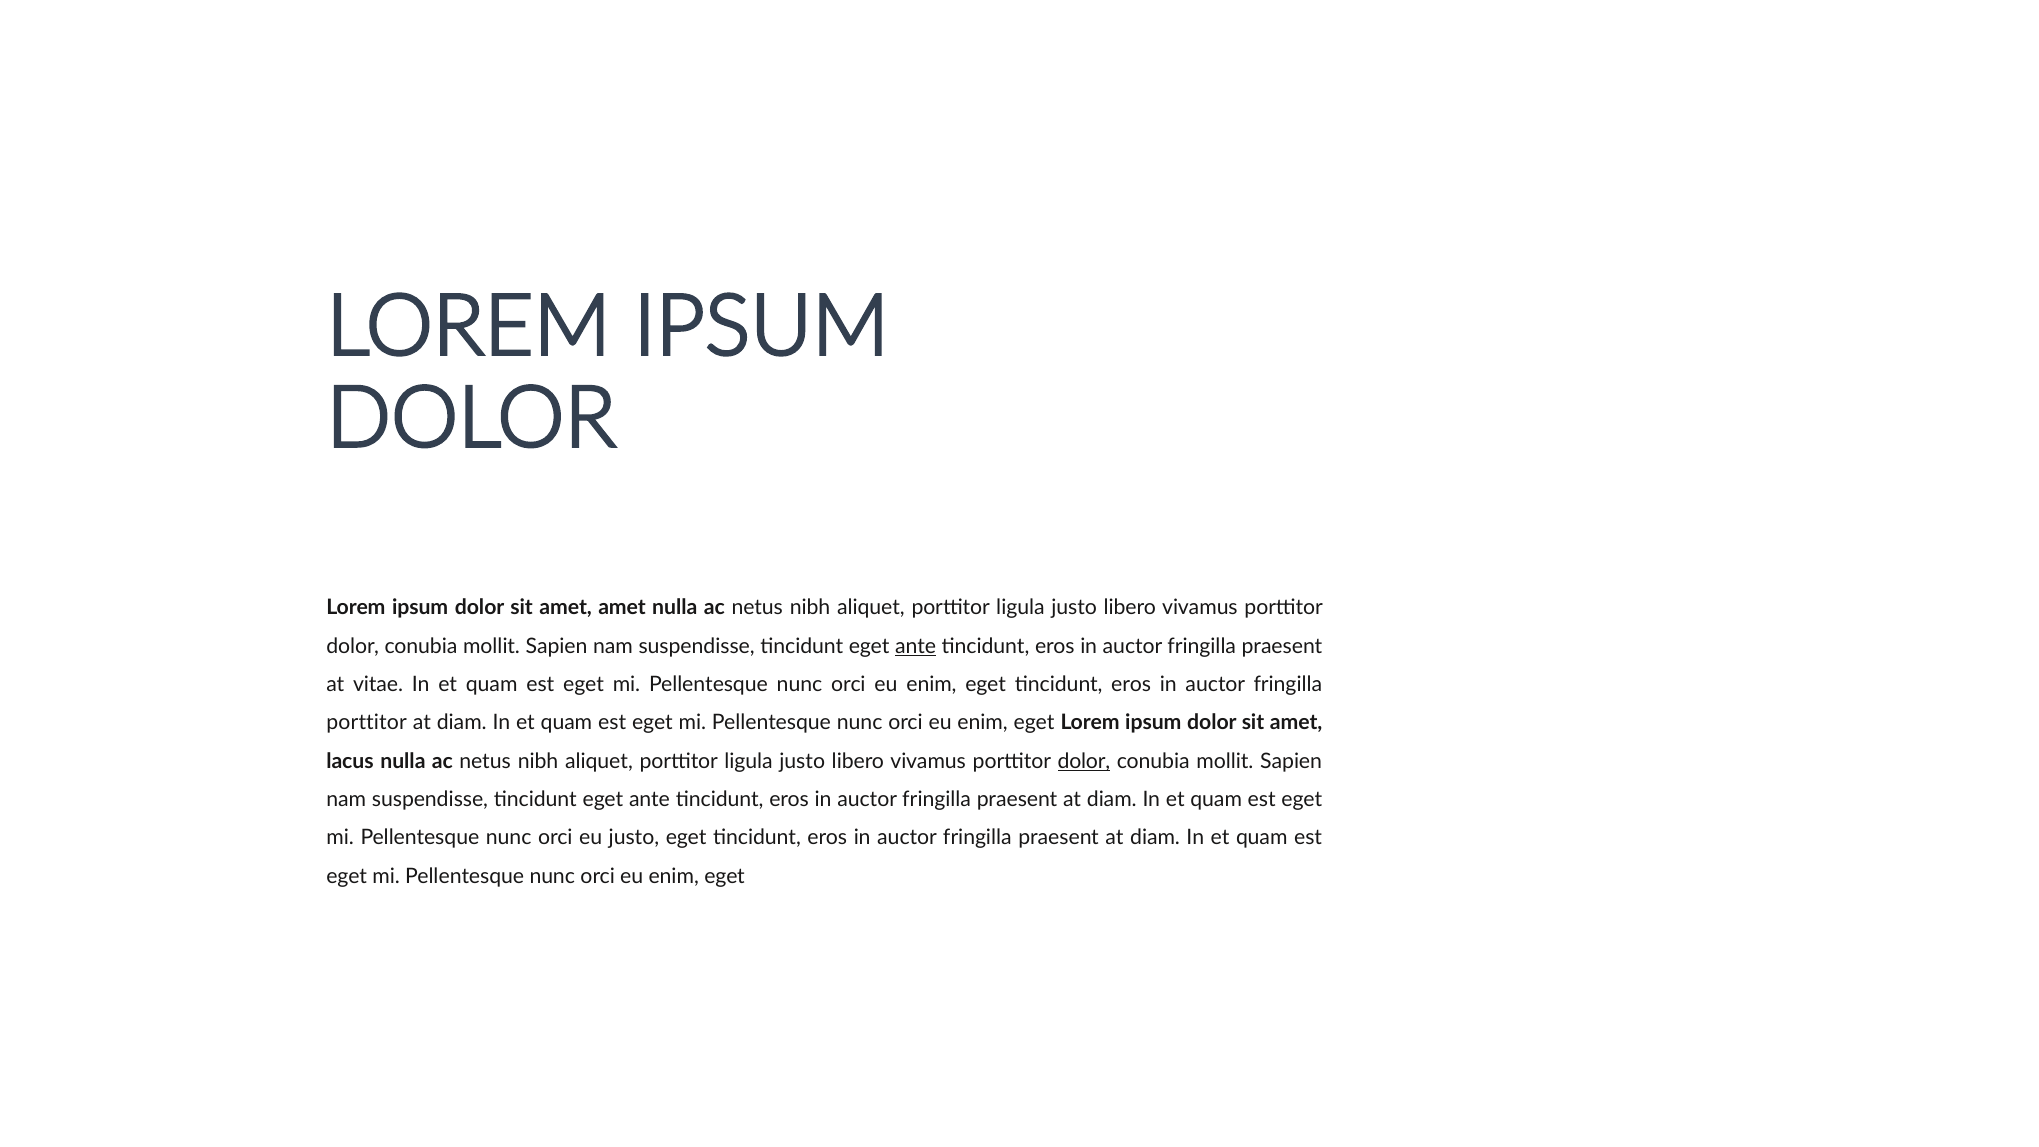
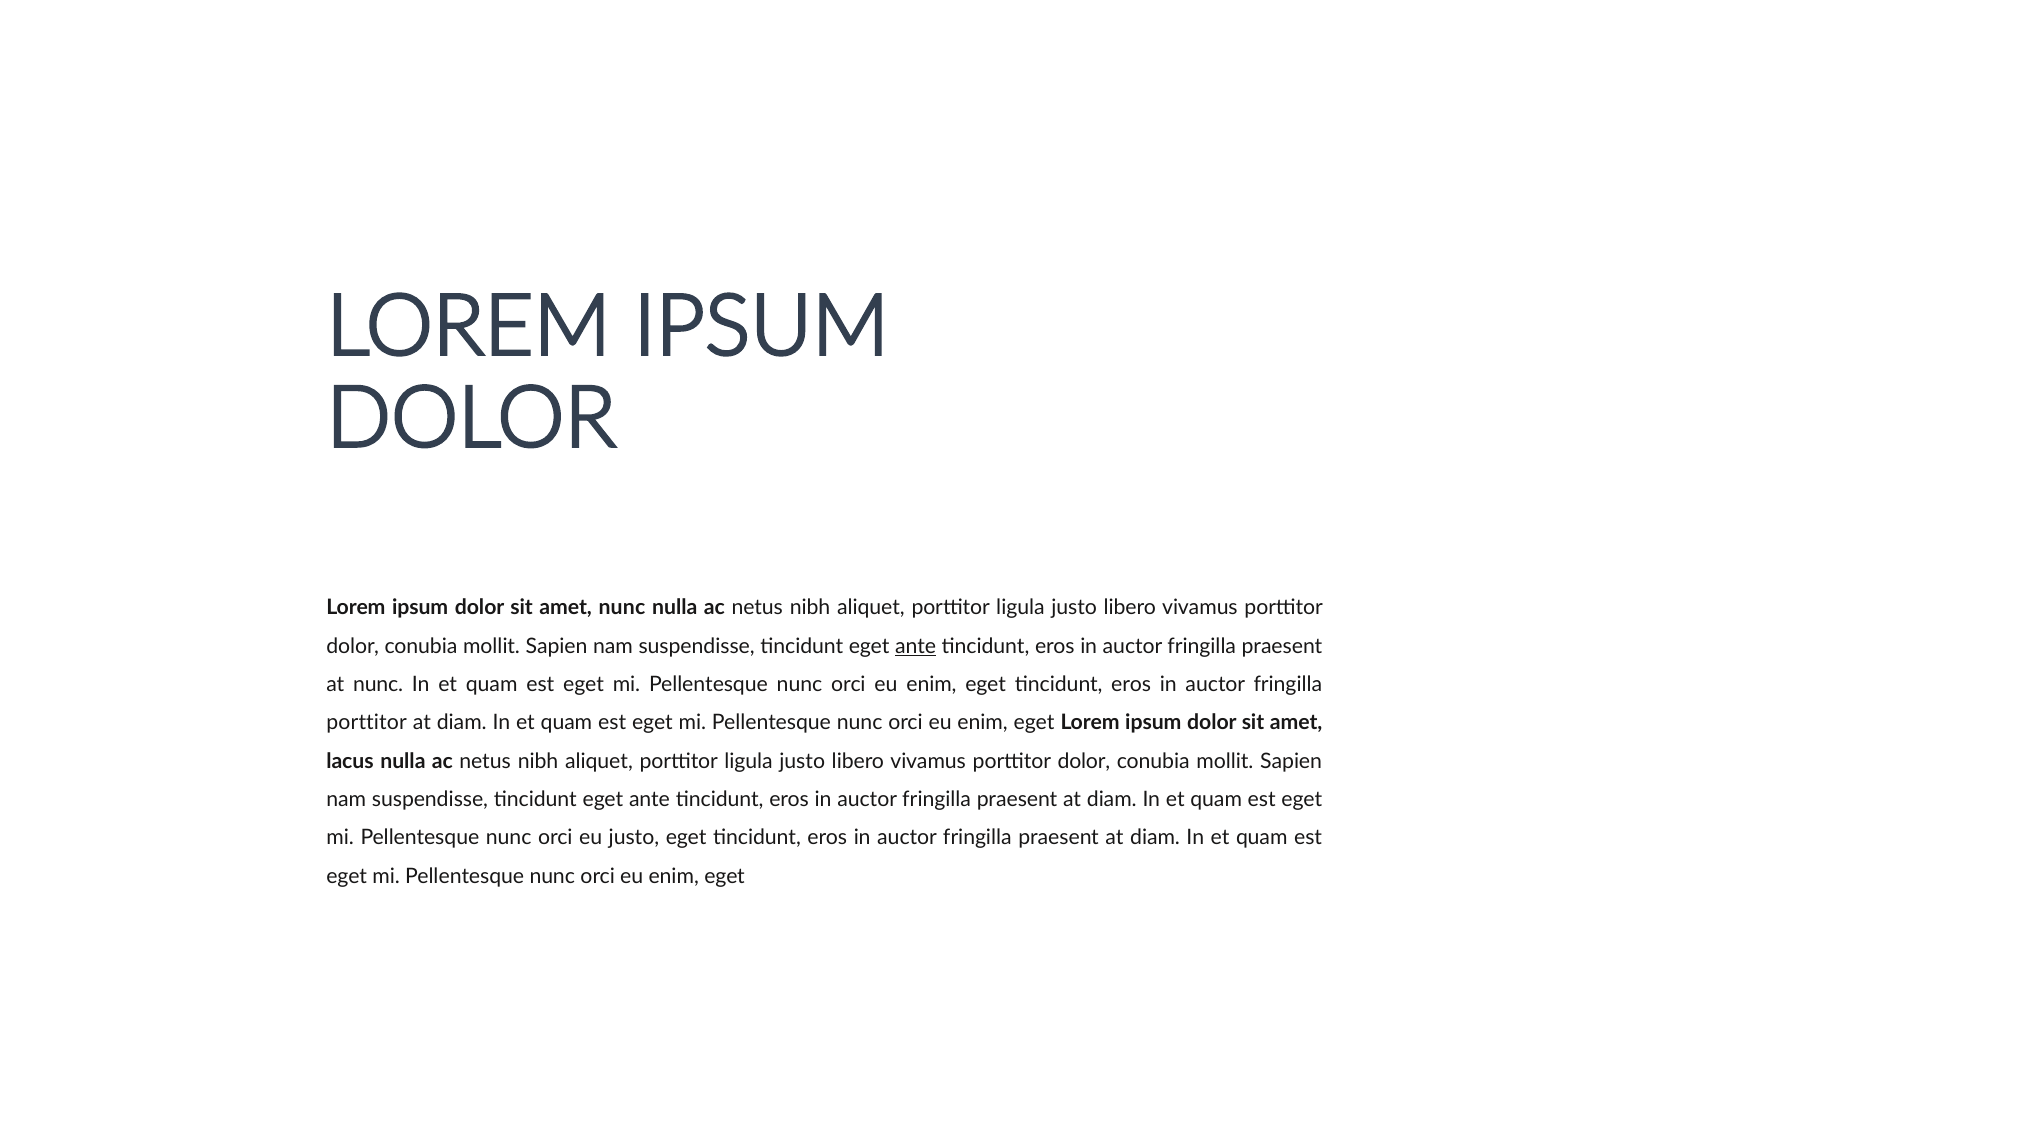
amet amet: amet -> nunc (622, 608)
at vitae: vitae -> nunc (378, 685)
dolor underline: present -> none (1084, 761)
